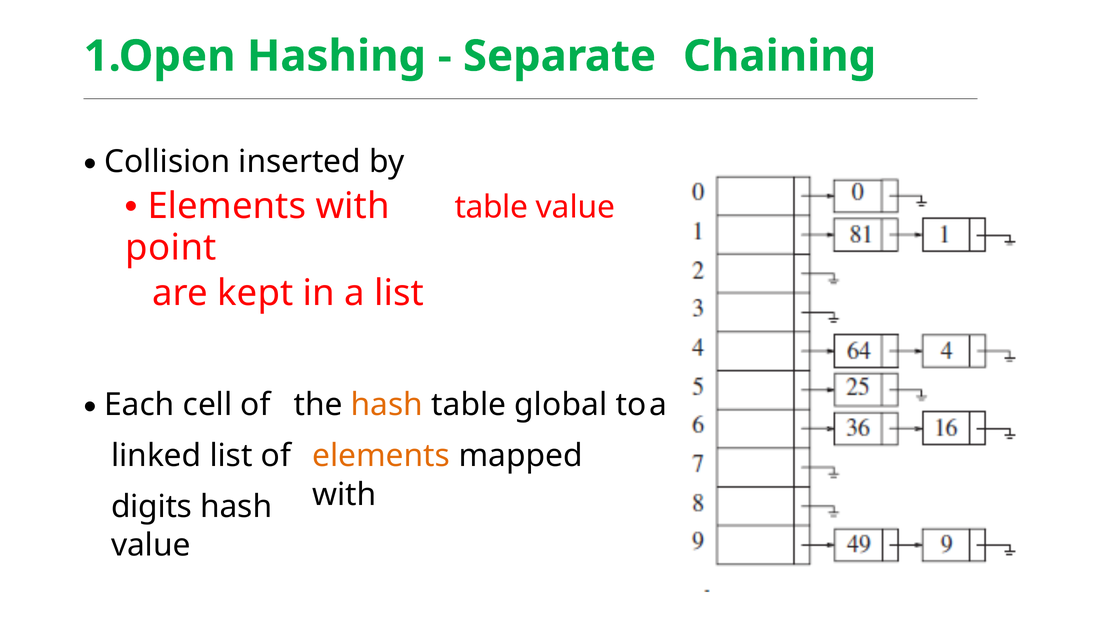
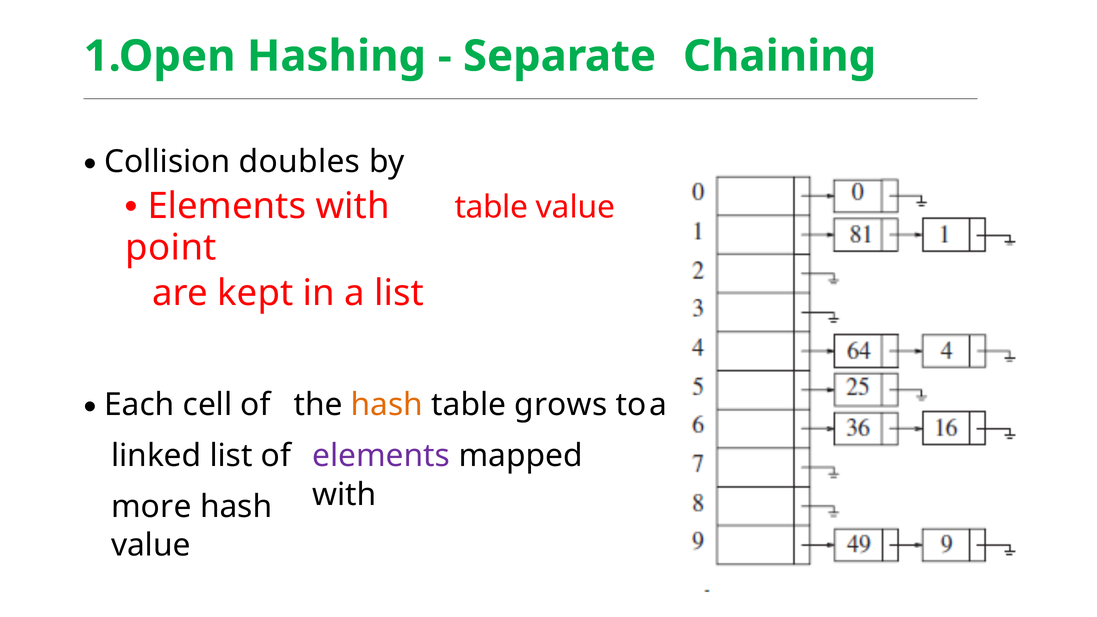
inserted: inserted -> doubles (299, 162)
global: global -> grows (561, 405)
elements colour: orange -> purple (381, 456)
digits: digits -> more (151, 507)
